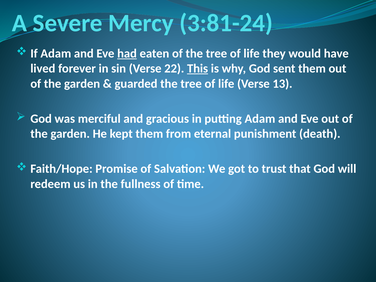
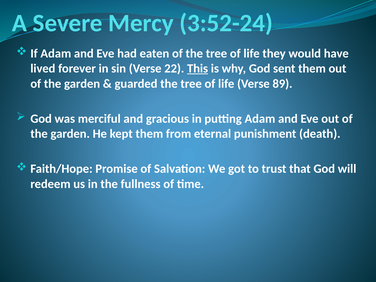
3:81-24: 3:81-24 -> 3:52-24 (226, 23)
had underline: present -> none (127, 54)
13: 13 -> 89 (282, 84)
